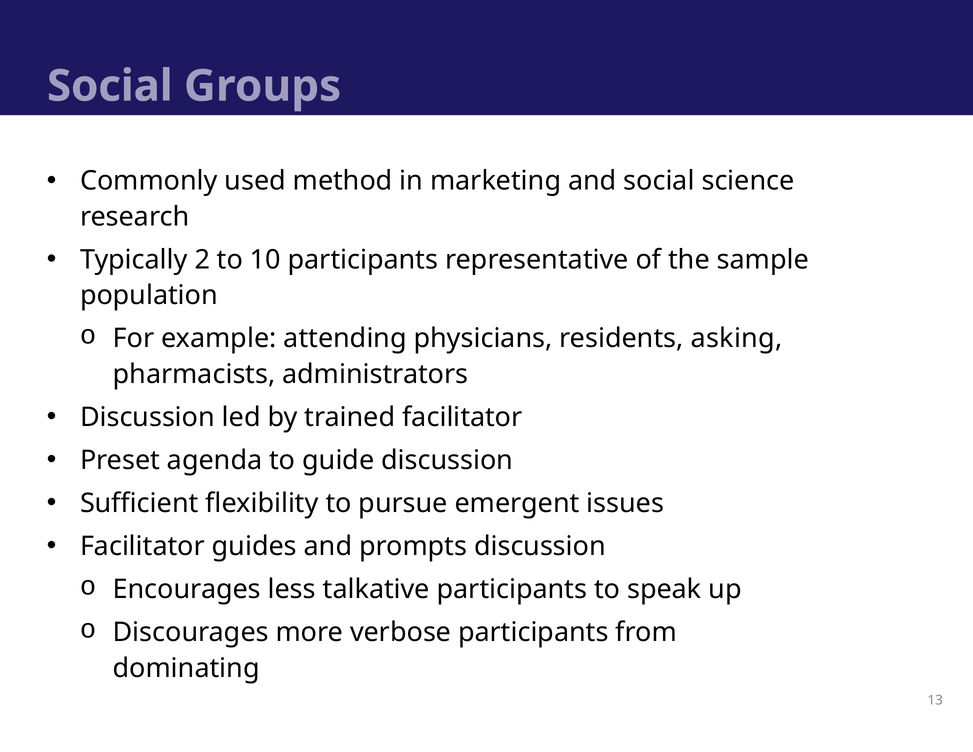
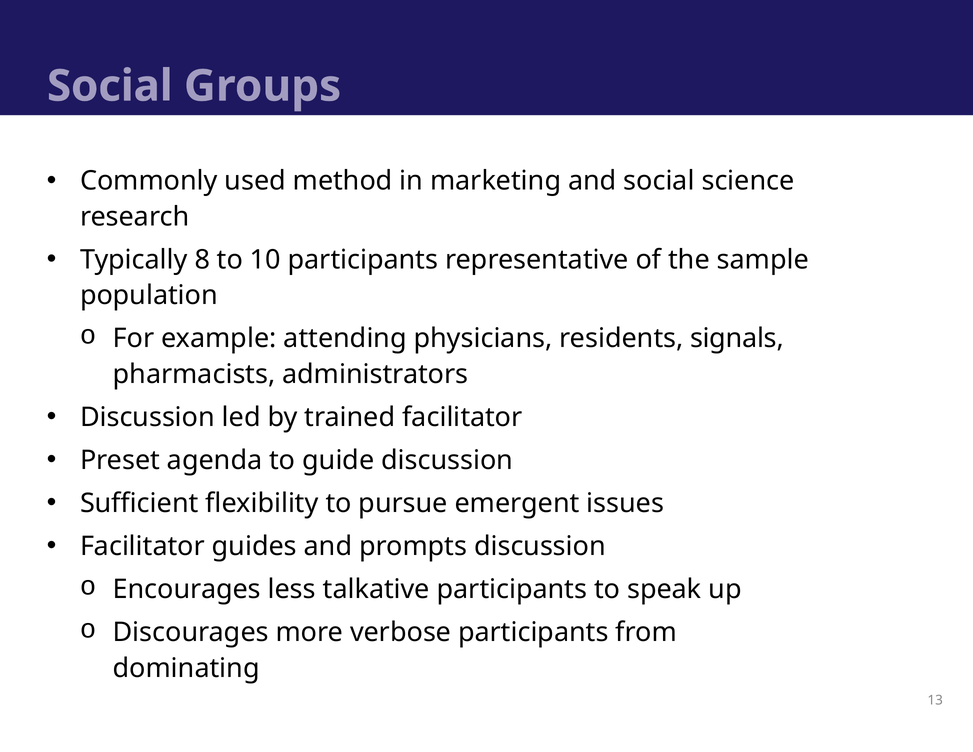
2: 2 -> 8 (202, 260)
asking: asking -> signals (737, 338)
